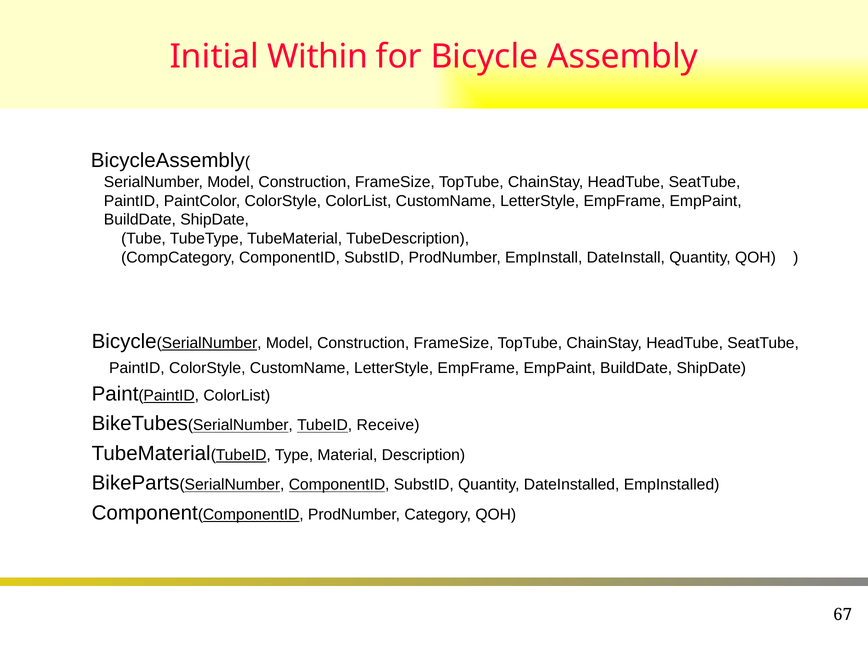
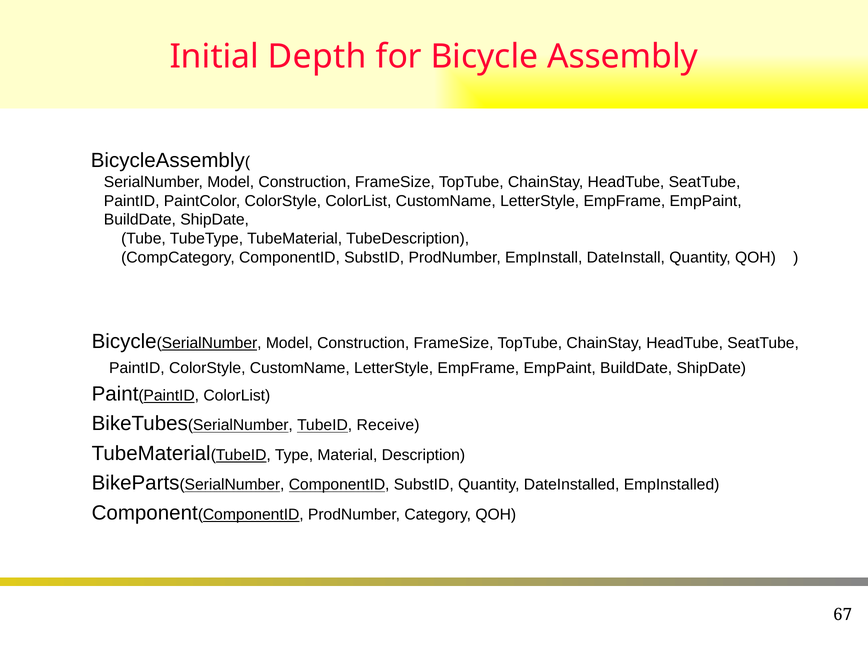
Within: Within -> Depth (317, 57)
